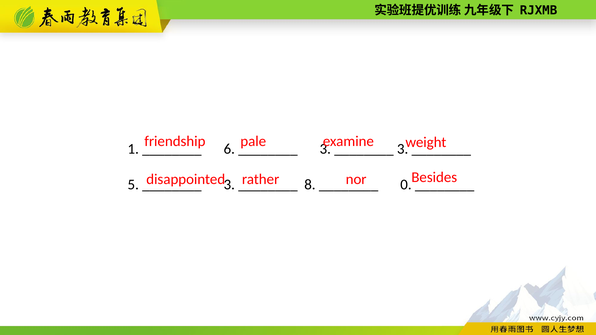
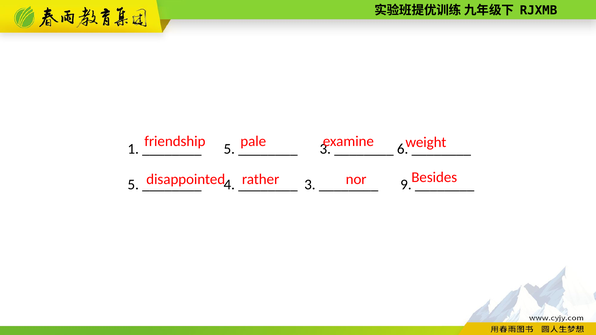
6: 6 -> 5 (229, 149)
3: 3 -> 6 (403, 149)
3: 3 -> 4 (229, 185)
8: 8 -> 3 (310, 185)
0: 0 -> 9 (406, 185)
